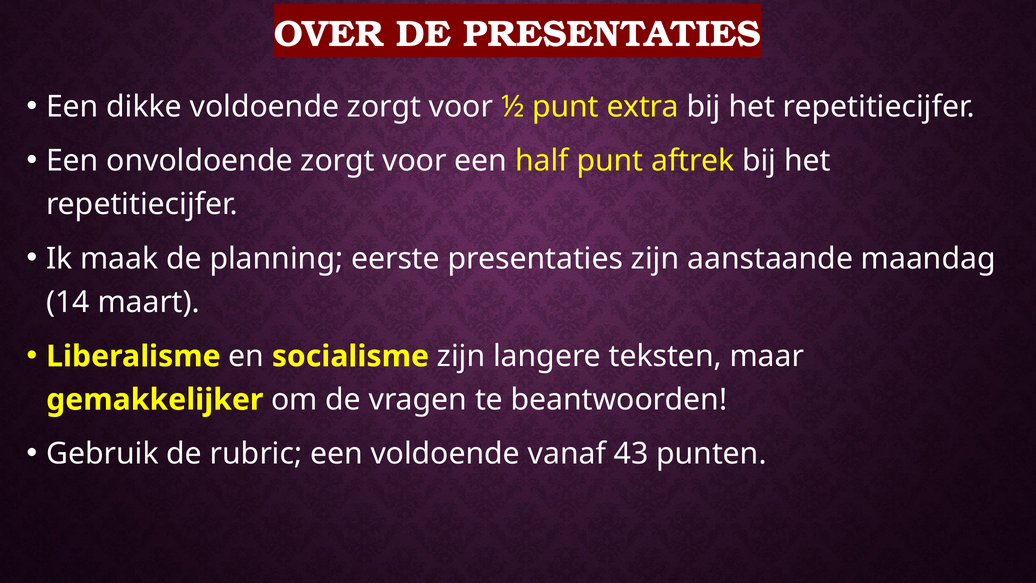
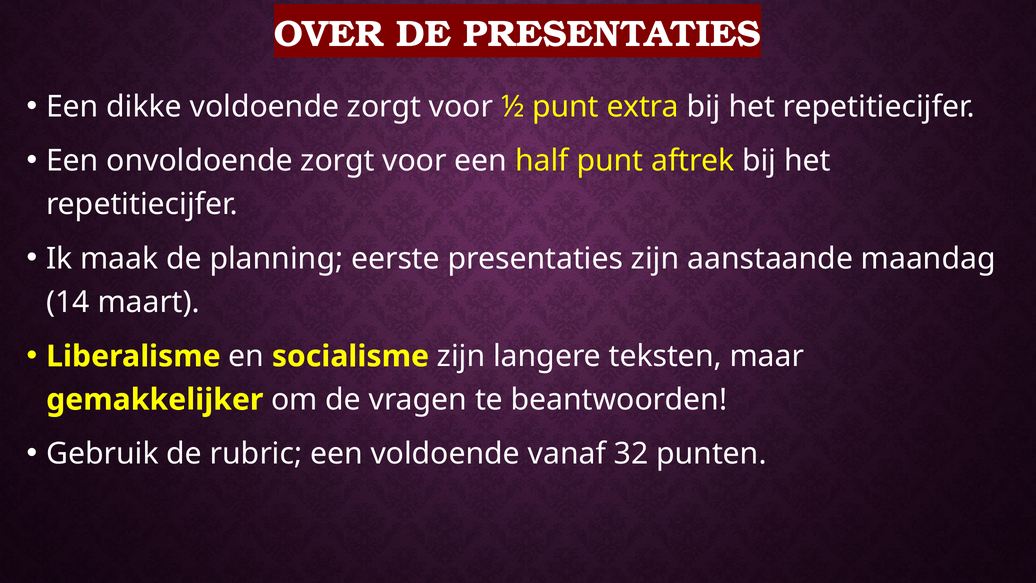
43: 43 -> 32 (631, 454)
